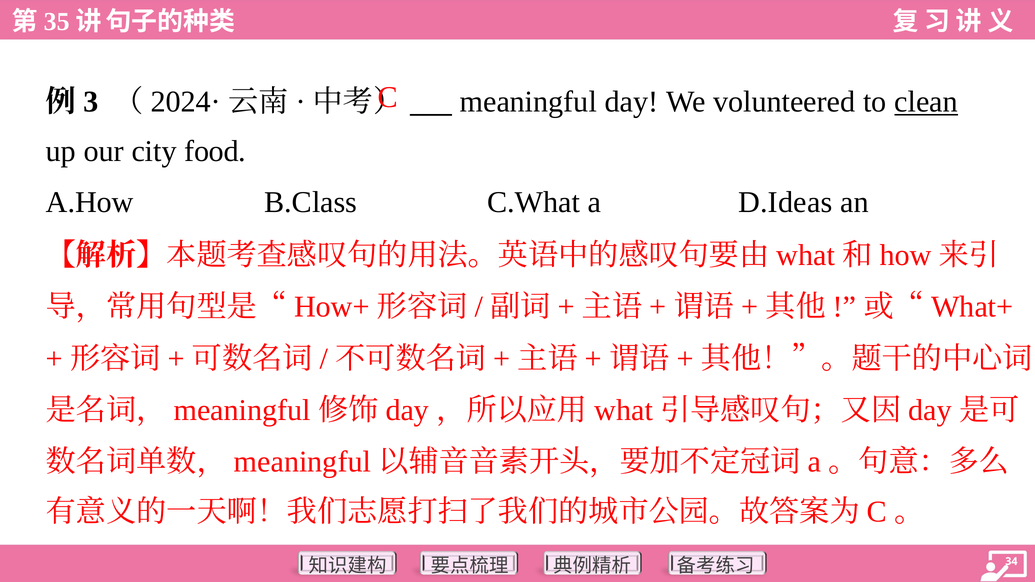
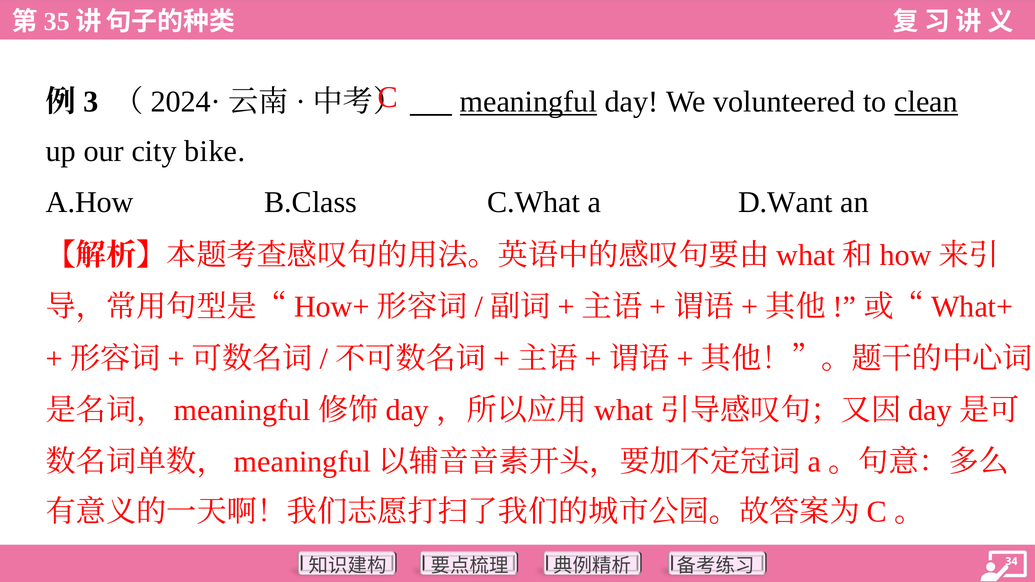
meaningful underline: none -> present (528, 102)
food: food -> bike (215, 151)
D.Ideas: D.Ideas -> D.Want (785, 202)
